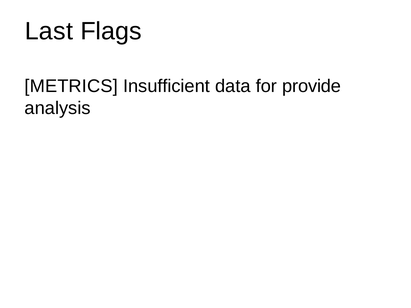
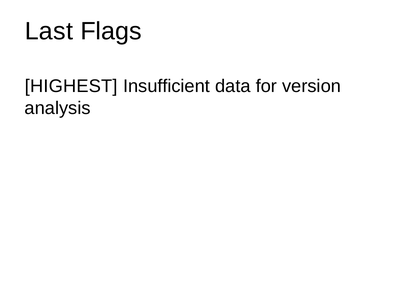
METRICS: METRICS -> HIGHEST (71, 86)
provide: provide -> version (312, 86)
